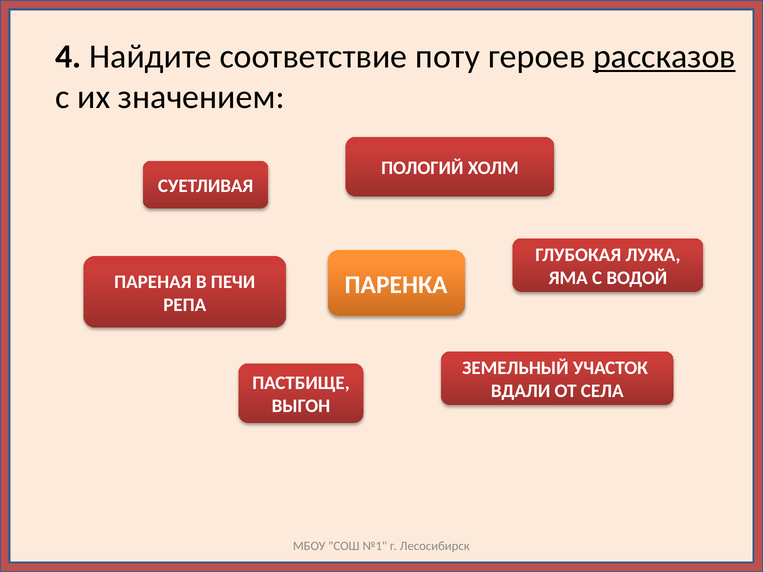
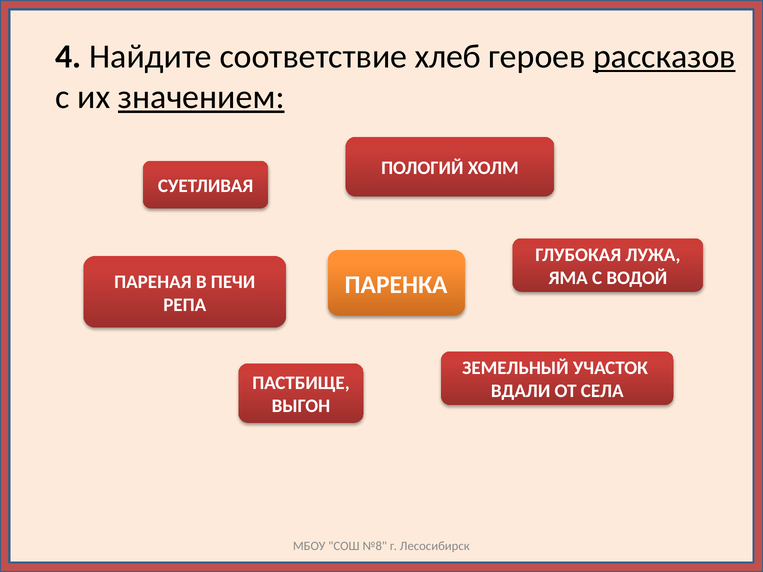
поту: поту -> хлеб (448, 57)
значением underline: none -> present (201, 97)
№1: №1 -> №8 (375, 546)
